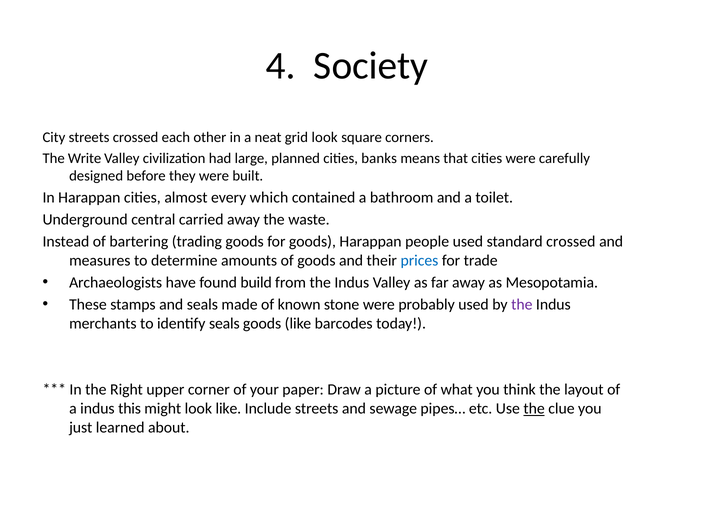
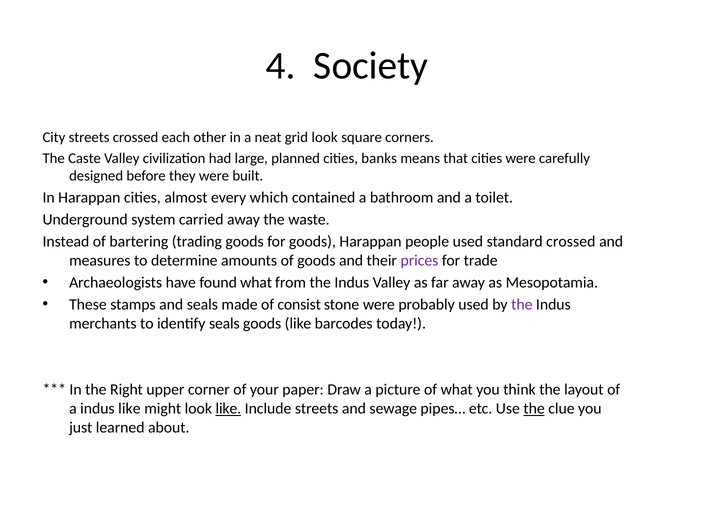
Write: Write -> Caste (85, 158)
central: central -> system (153, 220)
prices colour: blue -> purple (419, 260)
found build: build -> what (256, 283)
known: known -> consist (299, 305)
indus this: this -> like (129, 409)
like underline: none -> present (228, 409)
